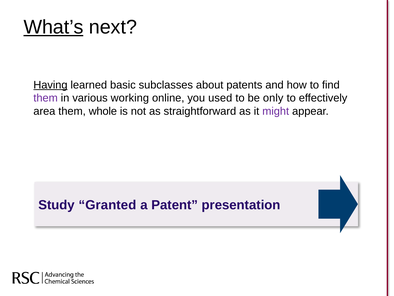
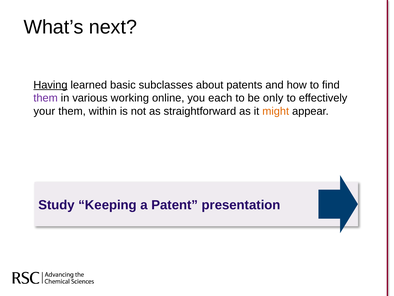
What’s underline: present -> none (53, 27)
used: used -> each (220, 98)
area: area -> your (44, 111)
whole: whole -> within (103, 111)
might colour: purple -> orange (276, 111)
Granted: Granted -> Keeping (108, 205)
